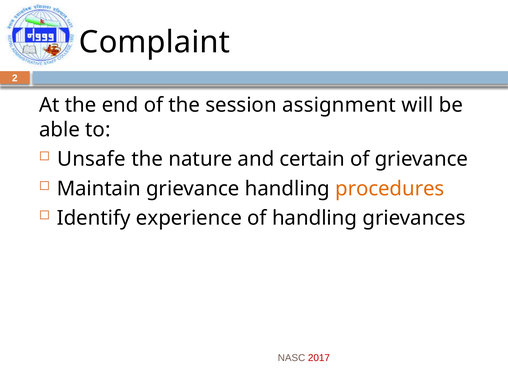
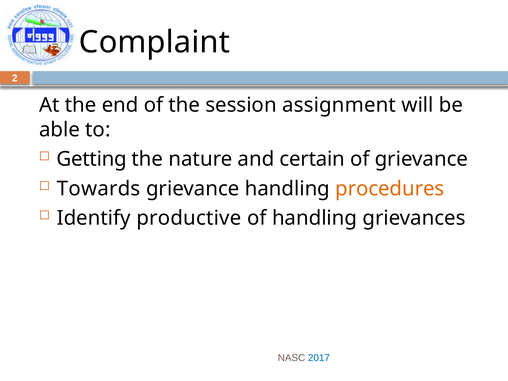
Unsafe: Unsafe -> Getting (92, 159)
Maintain: Maintain -> Towards (99, 189)
experience: experience -> productive (189, 218)
2017 colour: red -> blue (319, 358)
